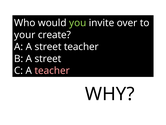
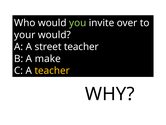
your create: create -> would (54, 35)
B A street: street -> make (48, 58)
teacher colour: pink -> yellow (52, 70)
